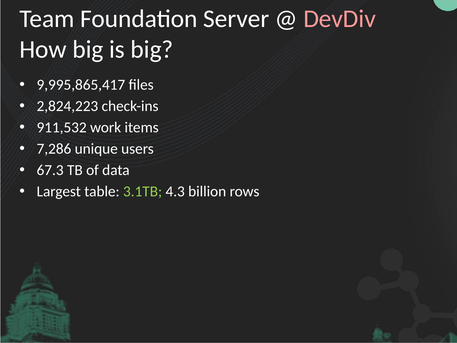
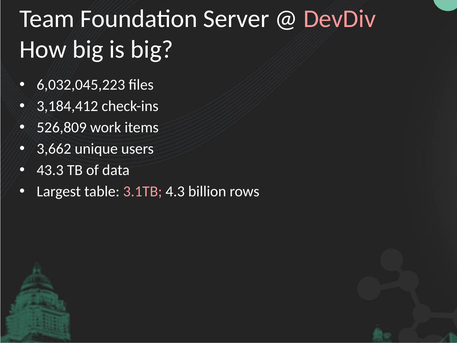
9,995,865,417: 9,995,865,417 -> 6,032,045,223 (81, 85)
2,824,223: 2,824,223 -> 3,184,412 (67, 106)
911,532: 911,532 -> 526,809 (62, 128)
7,286: 7,286 -> 3,662 (54, 149)
67.3: 67.3 -> 43.3 (50, 170)
3.1TB colour: light green -> pink (143, 191)
